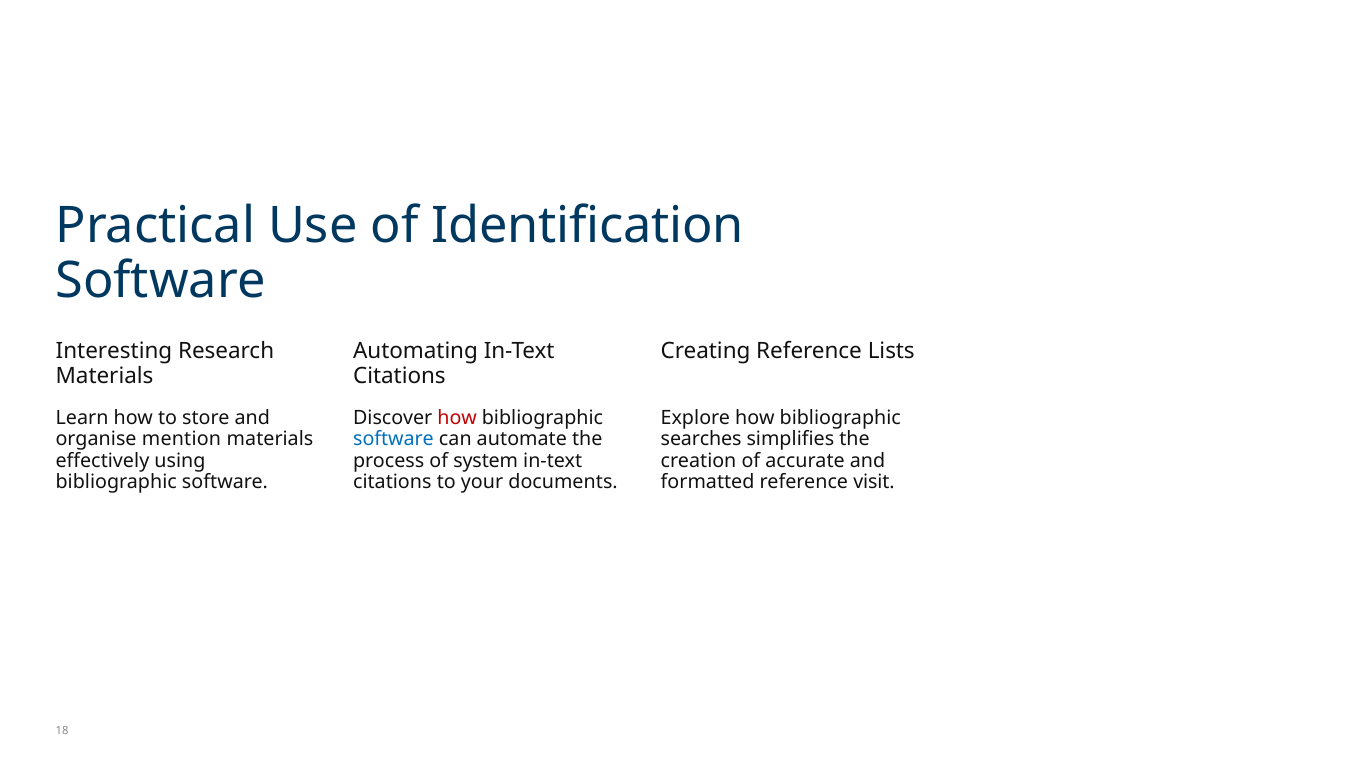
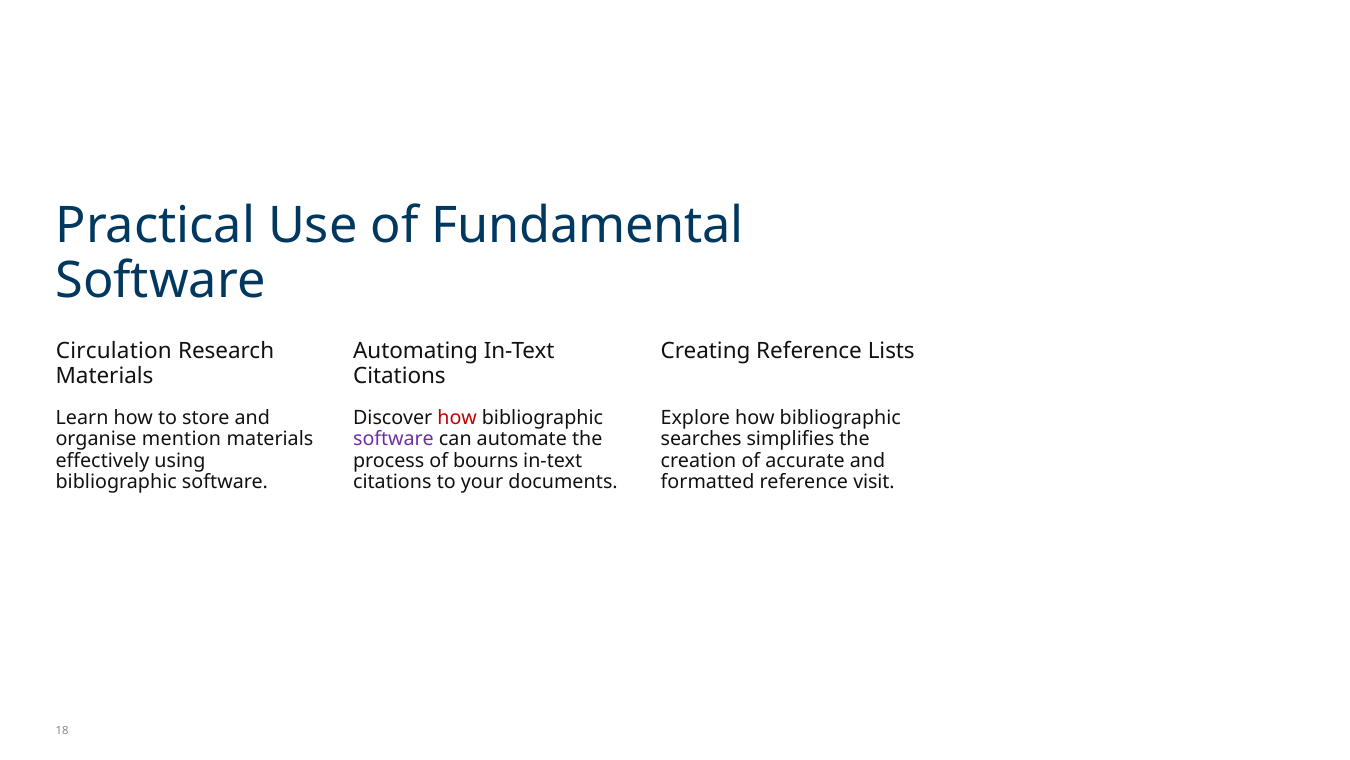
Identification: Identification -> Fundamental (588, 226)
Interesting: Interesting -> Circulation (114, 351)
software colour: blue -> purple (393, 439)
system: system -> bourns (486, 460)
